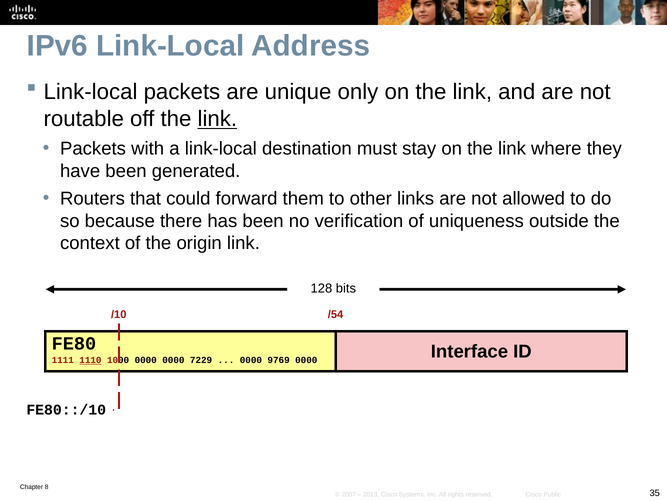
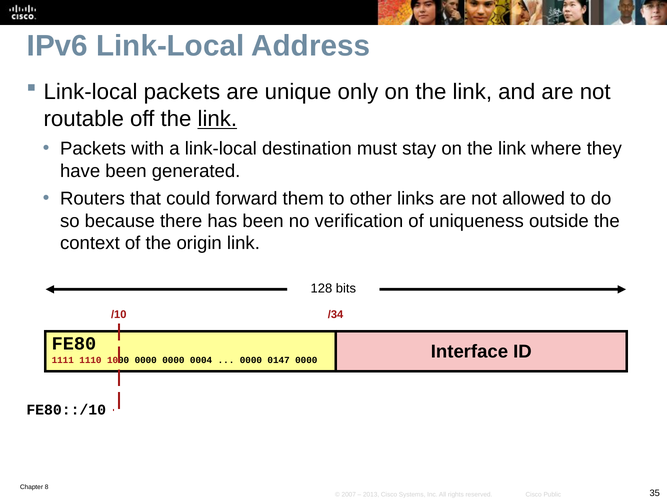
/54: /54 -> /34 (336, 314)
1110 underline: present -> none (90, 360)
7229: 7229 -> 0004 (201, 360)
9769: 9769 -> 0147 (279, 360)
